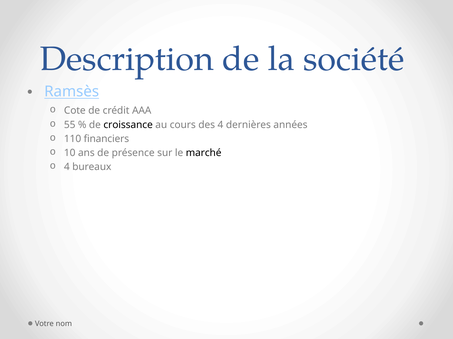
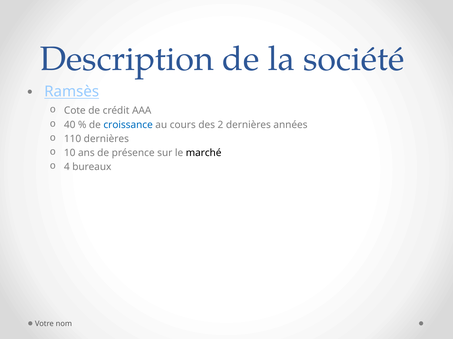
55: 55 -> 40 (70, 125)
croissance colour: black -> blue (128, 125)
des 4: 4 -> 2 (220, 125)
110 financiers: financiers -> dernières (106, 139)
